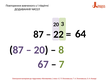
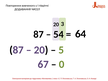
22: 22 -> 54 (59, 34)
8: 8 -> 5 (61, 50)
7: 7 -> 0 (62, 64)
